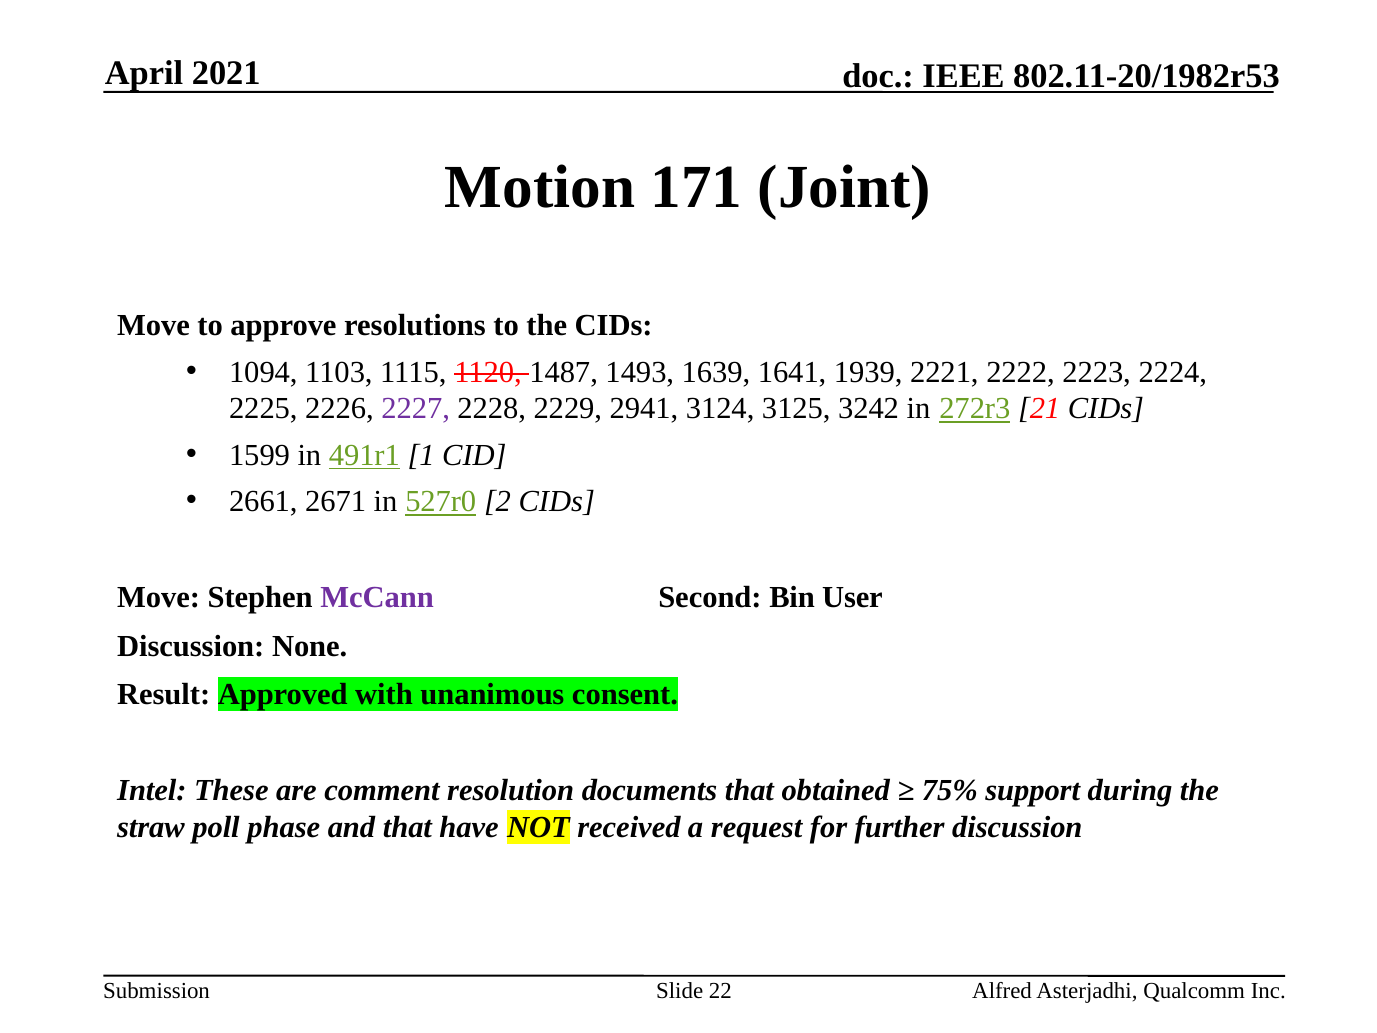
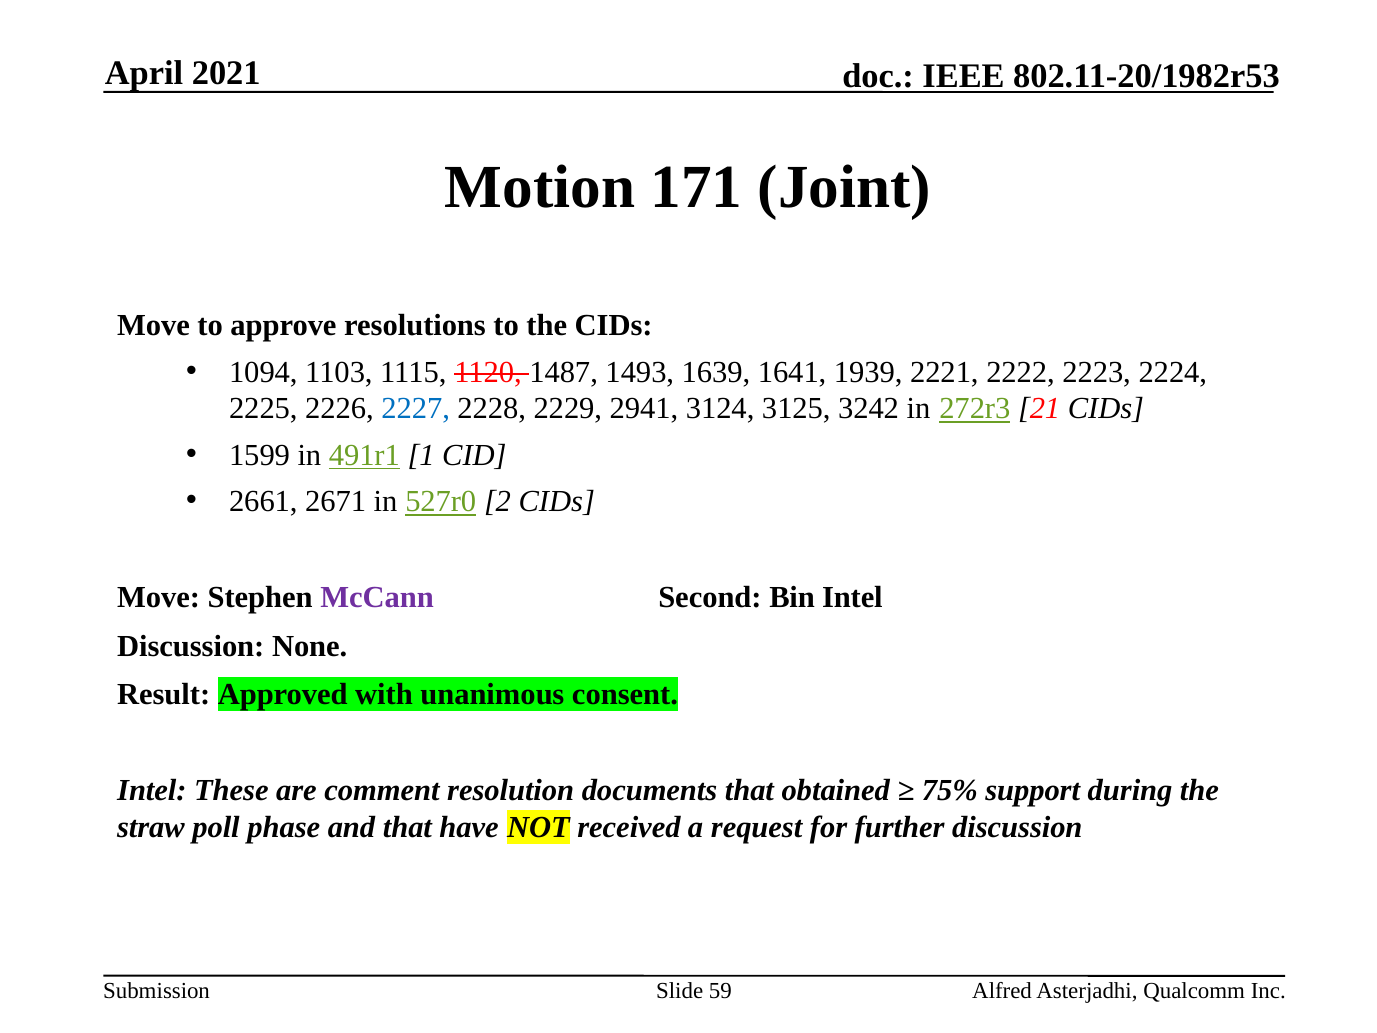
2227 colour: purple -> blue (416, 409)
Bin User: User -> Intel (852, 598)
22: 22 -> 59 (720, 990)
